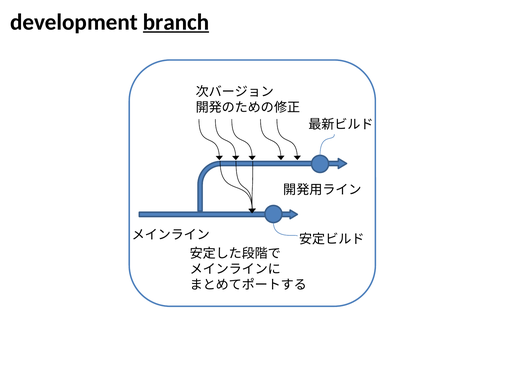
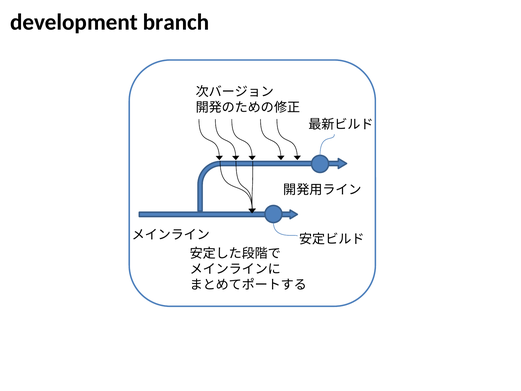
branch underline: present -> none (176, 22)
